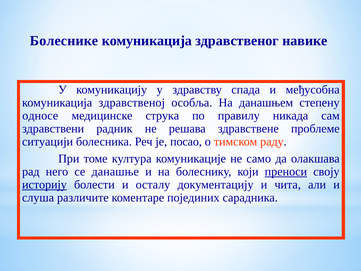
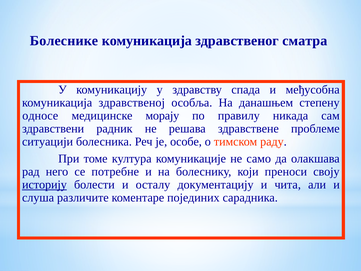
навике: навике -> сматра (305, 41)
струка: струка -> морају (162, 116)
посао: посао -> особе (186, 142)
данашње: данашње -> потребне (115, 171)
преноси underline: present -> none (286, 171)
